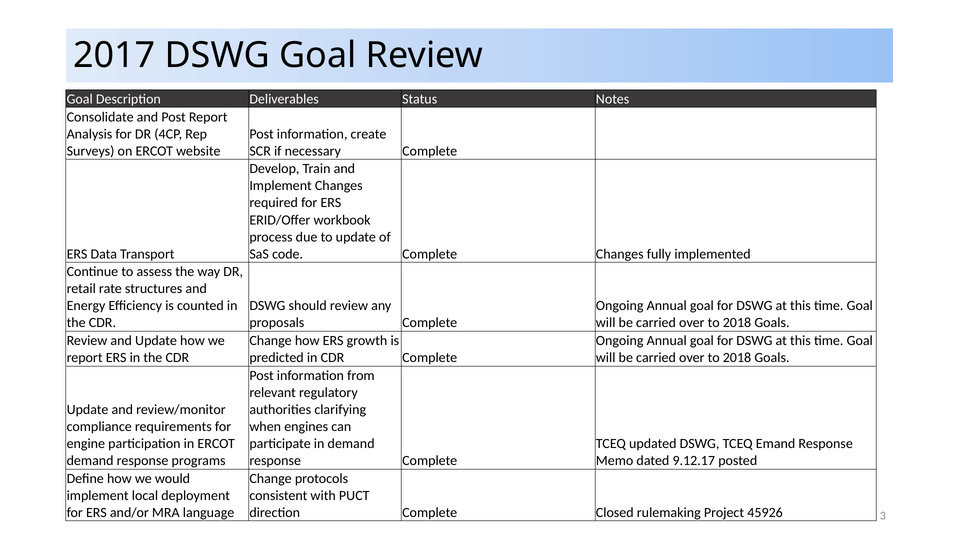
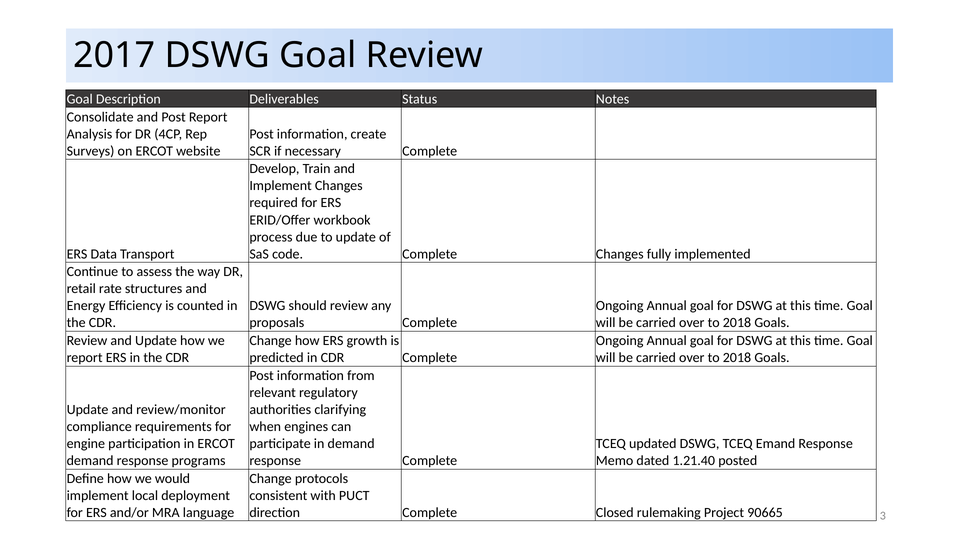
9.12.17: 9.12.17 -> 1.21.40 (694, 460)
45926: 45926 -> 90665 (765, 512)
